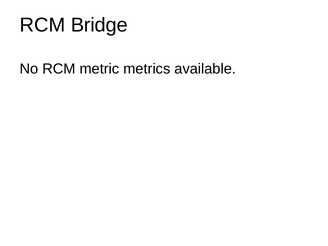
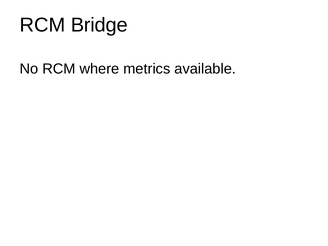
metric: metric -> where (99, 69)
